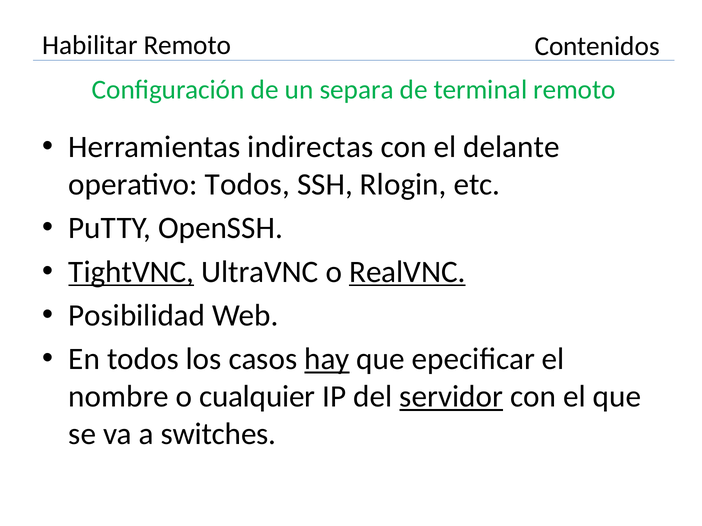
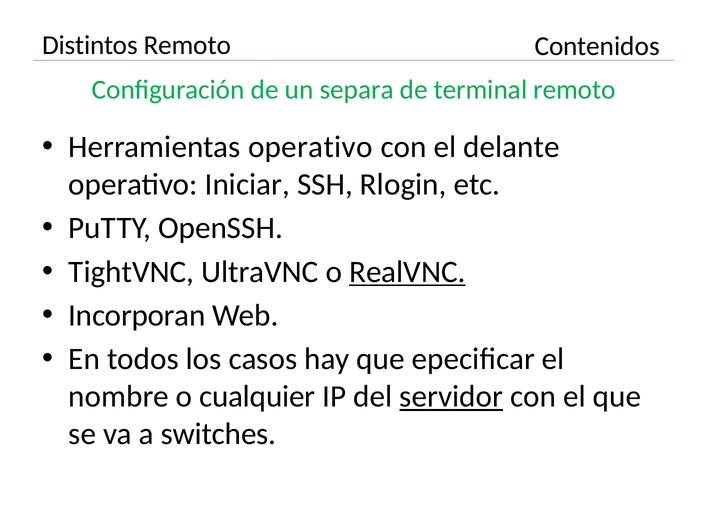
Habilitar: Habilitar -> Distintos (90, 45)
Herramientas indirectas: indirectas -> operativo (310, 147)
operativo Todos: Todos -> Iniciar (247, 185)
TightVNC underline: present -> none (131, 272)
Posibilidad: Posibilidad -> Incorporan (137, 316)
hay underline: present -> none (327, 359)
